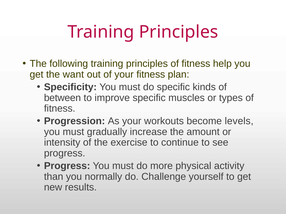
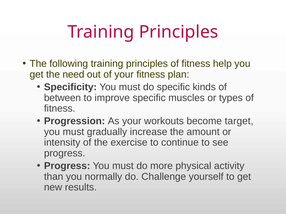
want: want -> need (73, 75)
levels: levels -> target (239, 121)
